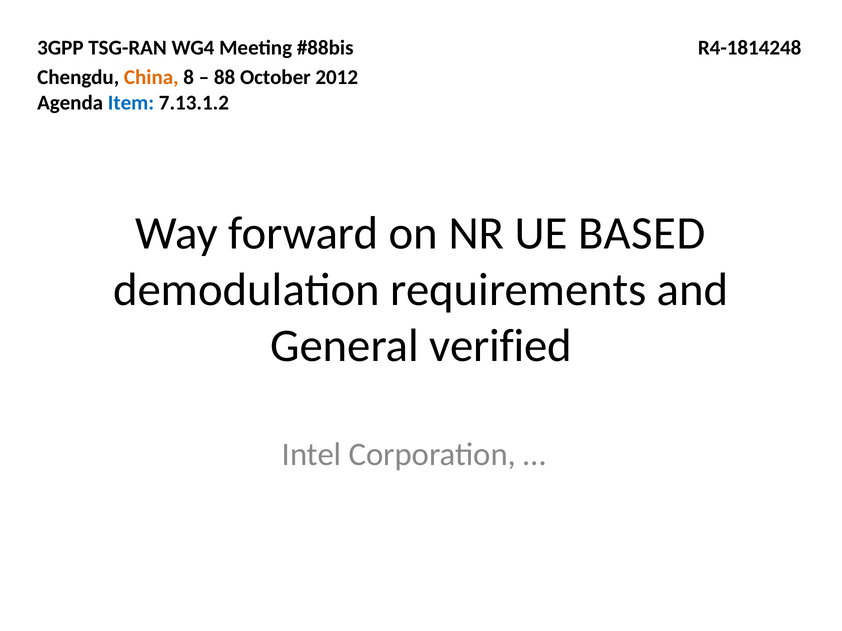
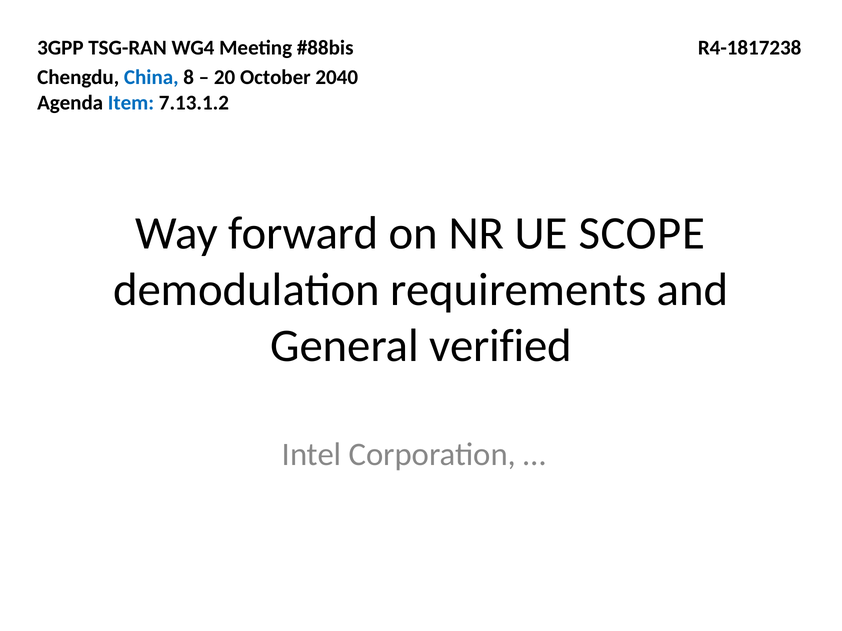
R4-1814248: R4-1814248 -> R4-1817238 (750, 48)
China colour: orange -> blue (151, 78)
88: 88 -> 20 (225, 78)
2012: 2012 -> 2040 (337, 78)
BASED: BASED -> SCOPE (642, 234)
